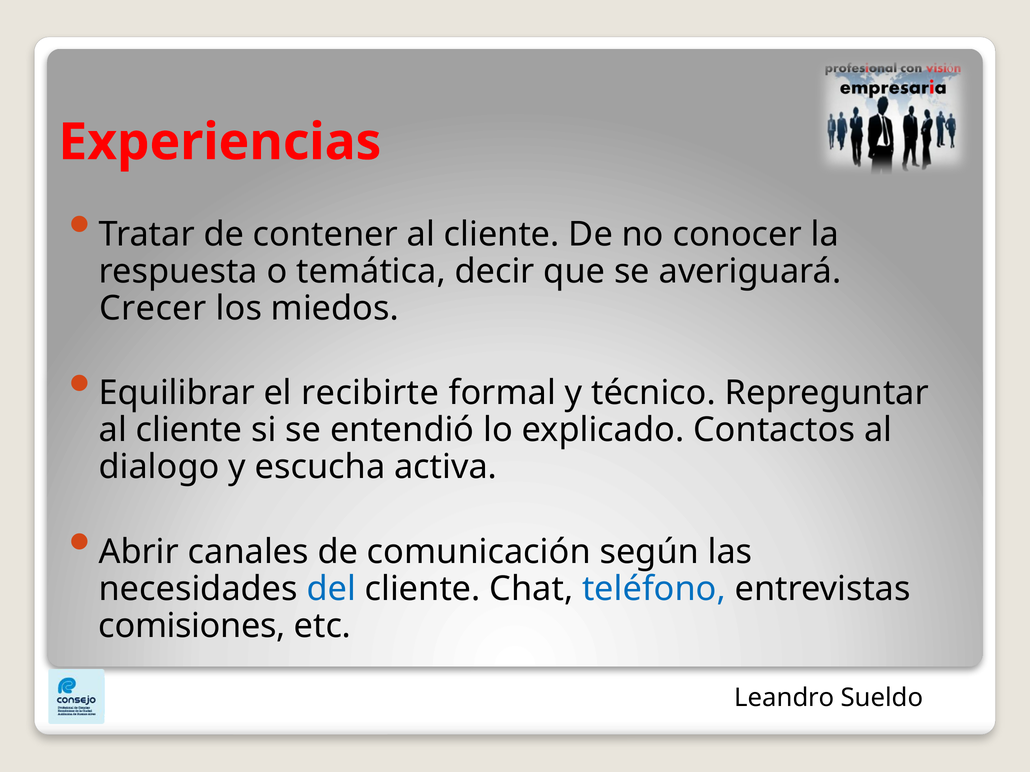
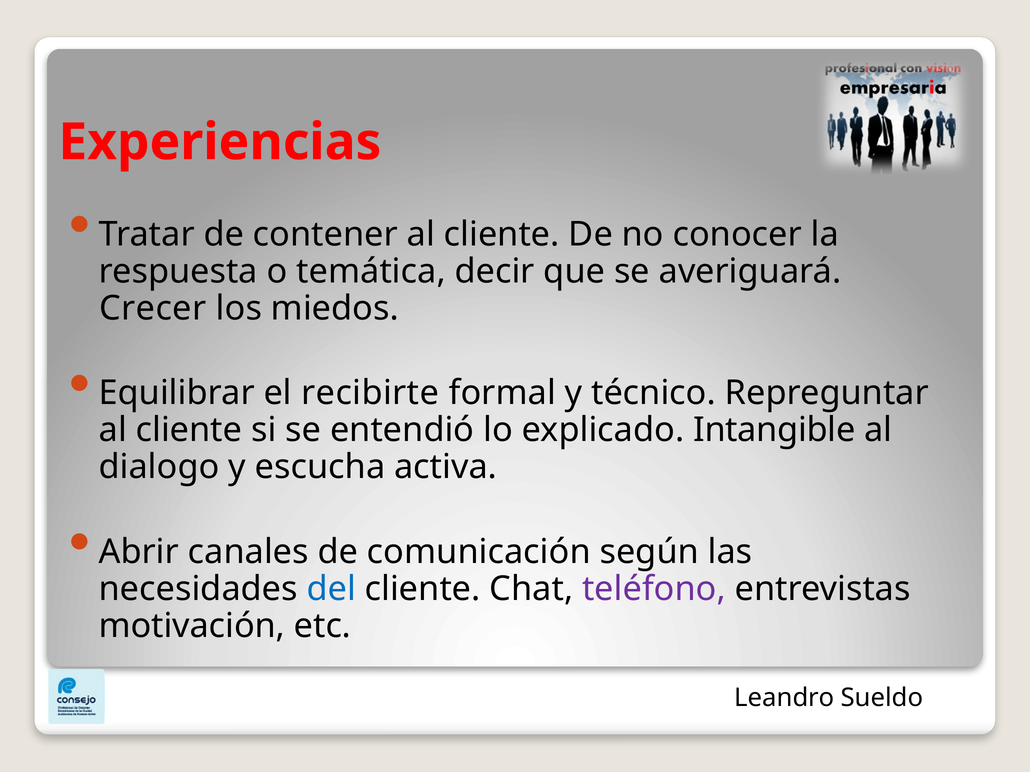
Contactos: Contactos -> Intangible (774, 430)
teléfono colour: blue -> purple (654, 589)
comisiones: comisiones -> motivación (192, 626)
